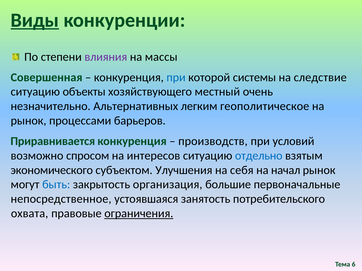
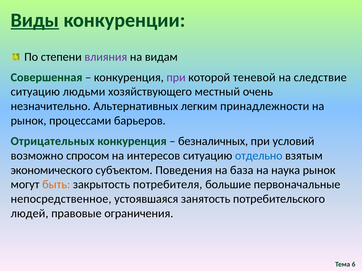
массы: массы -> видам (161, 57)
при colour: blue -> purple (176, 77)
системы: системы -> теневой (254, 77)
объекты: объекты -> людьми (84, 92)
геополитическое: геополитическое -> принадлежности (265, 106)
Приравнивается: Приравнивается -> Отрицательных (53, 141)
производств: производств -> безналичных (213, 141)
Улучшения: Улучшения -> Поведения (184, 170)
себя: себя -> база (242, 170)
начал: начал -> наука (286, 170)
быть colour: blue -> orange (56, 185)
организация: организация -> потребителя (168, 185)
охвата: охвата -> людей (30, 214)
ограничения underline: present -> none (139, 214)
